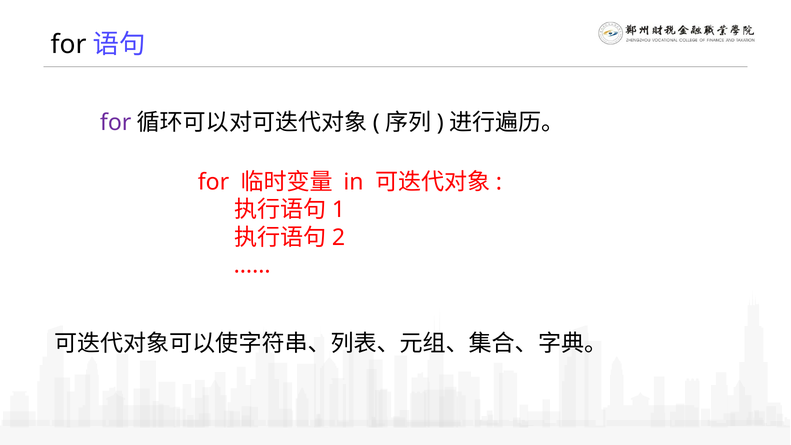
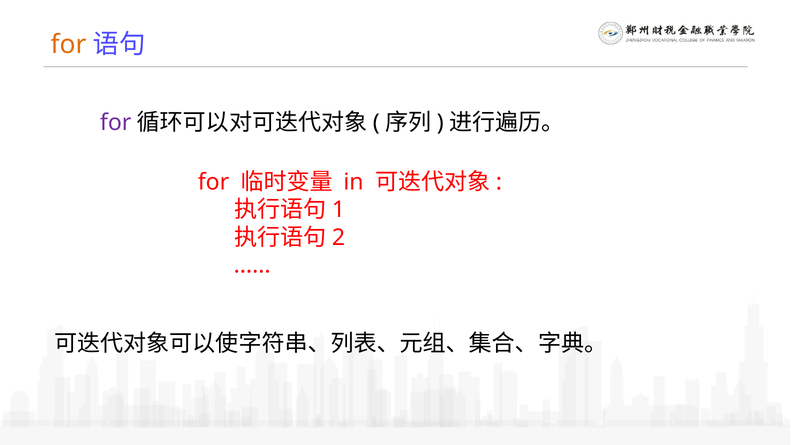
for colour: black -> orange (69, 44)
